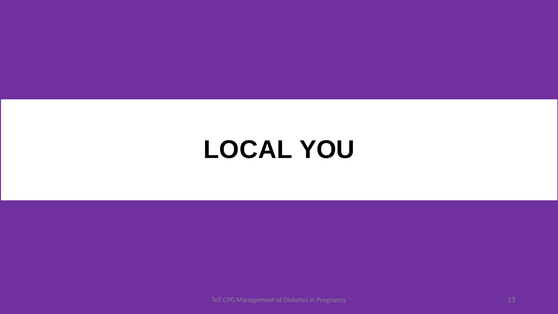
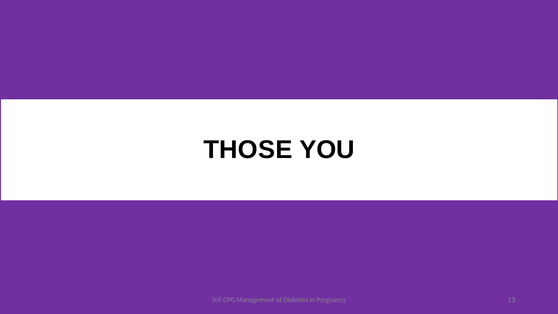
LOCAL: LOCAL -> THOSE (248, 150)
